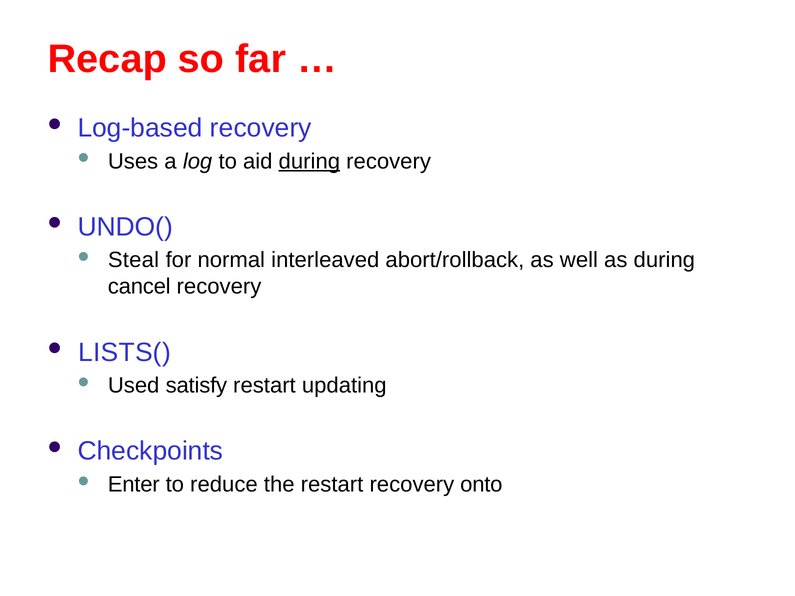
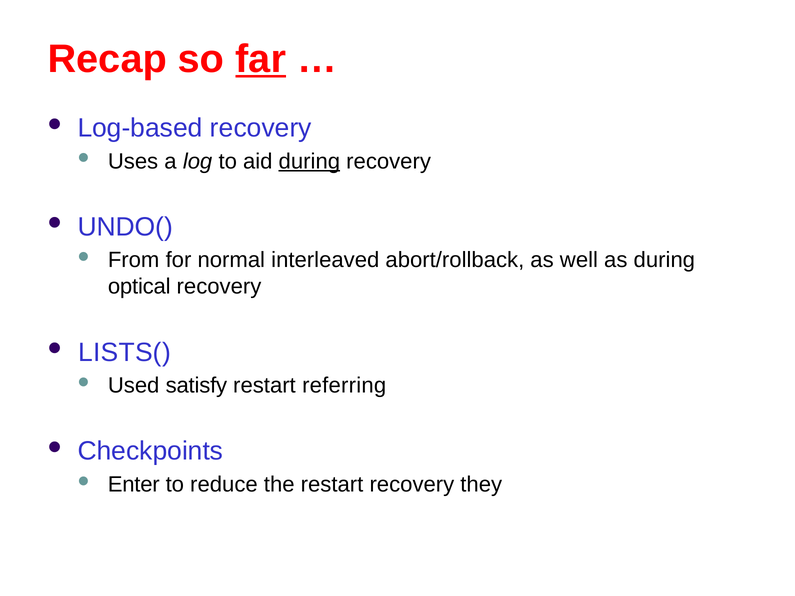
far underline: none -> present (261, 59)
Steal: Steal -> From (134, 260)
cancel: cancel -> optical (139, 287)
updating: updating -> referring (344, 386)
onto: onto -> they (481, 485)
